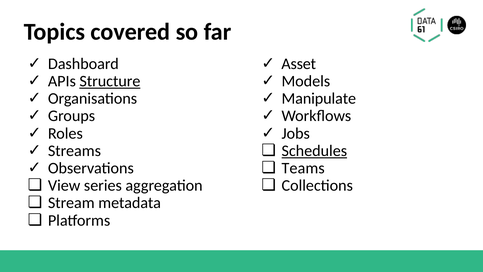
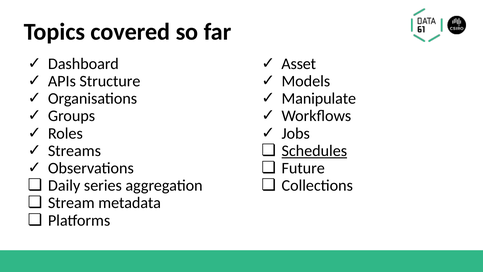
Structure underline: present -> none (110, 81)
Teams: Teams -> Future (303, 168)
View: View -> Daily (64, 185)
